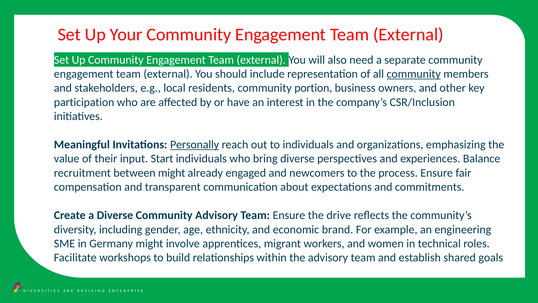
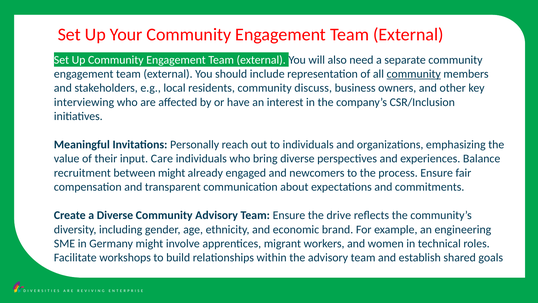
portion: portion -> discuss (313, 88)
participation: participation -> interviewing (84, 102)
Personally underline: present -> none (195, 144)
Start: Start -> Care (162, 159)
